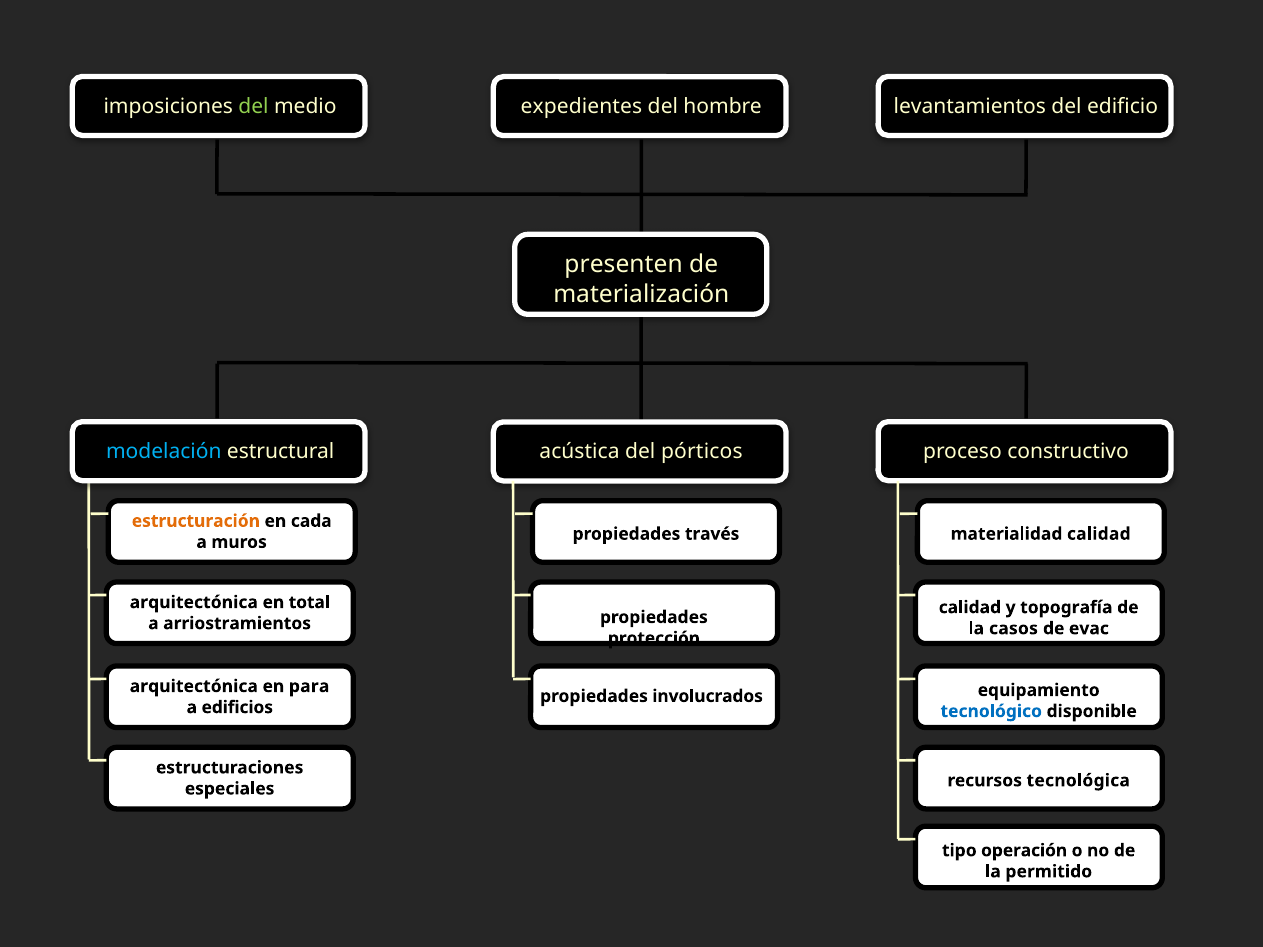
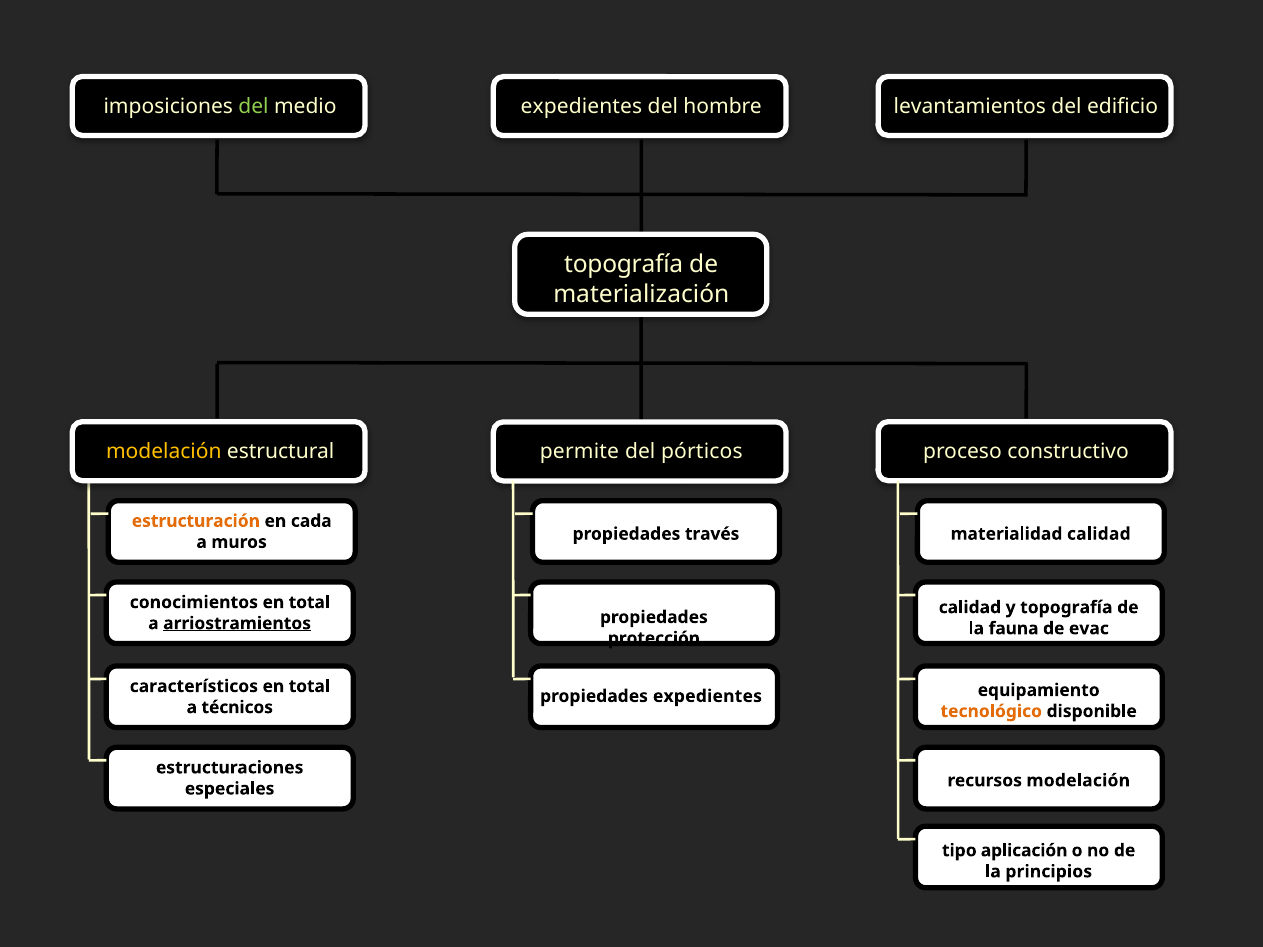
presenten: presenten -> topografía (624, 265)
modelación colour: light blue -> yellow (164, 452)
acústica: acústica -> permite (579, 452)
arquitectónica: arquitectónica -> conocimientos (194, 602)
arriostramientos underline: none -> present (237, 624)
casos: casos -> fauna (1014, 629)
arquitectónica: arquitectónica -> característicos (194, 686)
para: para -> total (309, 686)
propiedades involucrados: involucrados -> expedientes (707, 696)
edificios: edificios -> técnicos (237, 708)
tecnológico colour: blue -> orange (991, 711)
recursos tecnológica: tecnológica -> modelación (1078, 781)
operación: operación -> aplicación (1024, 851)
permitido: permitido -> principios (1049, 872)
